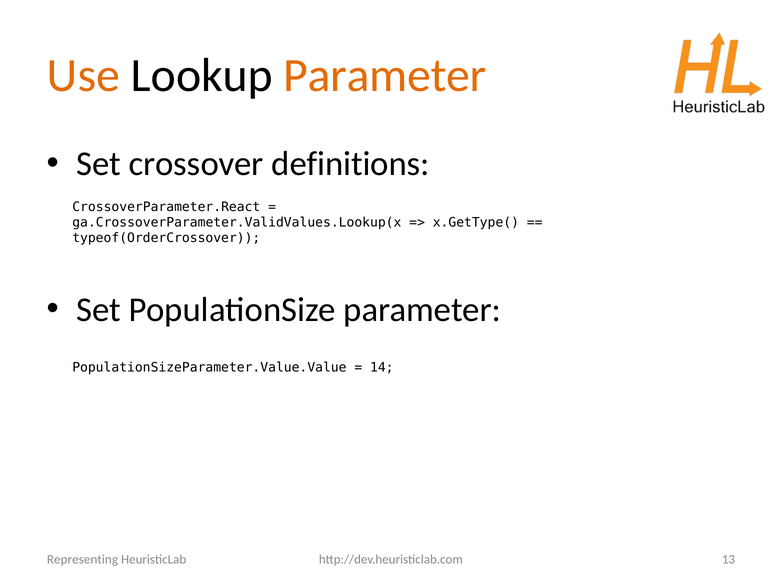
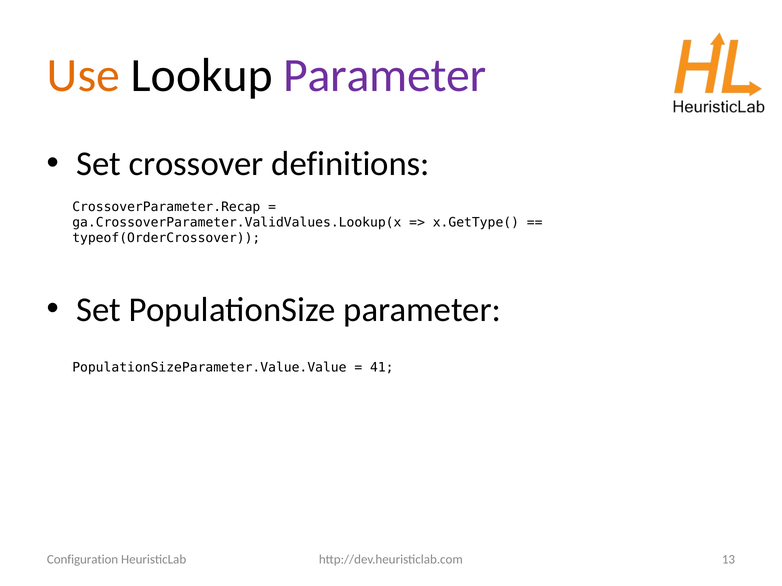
Parameter colour: orange -> purple (385, 76)
CrossoverParameter.React: CrossoverParameter.React -> CrossoverParameter.Recap (166, 207)
14: 14 -> 41 (382, 368)
Representing: Representing -> Configuration (83, 560)
